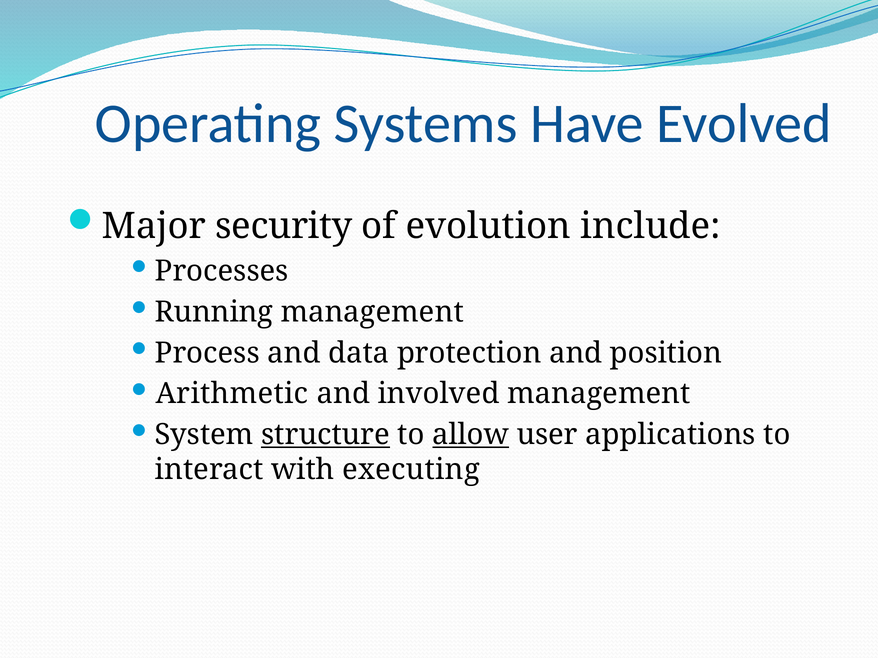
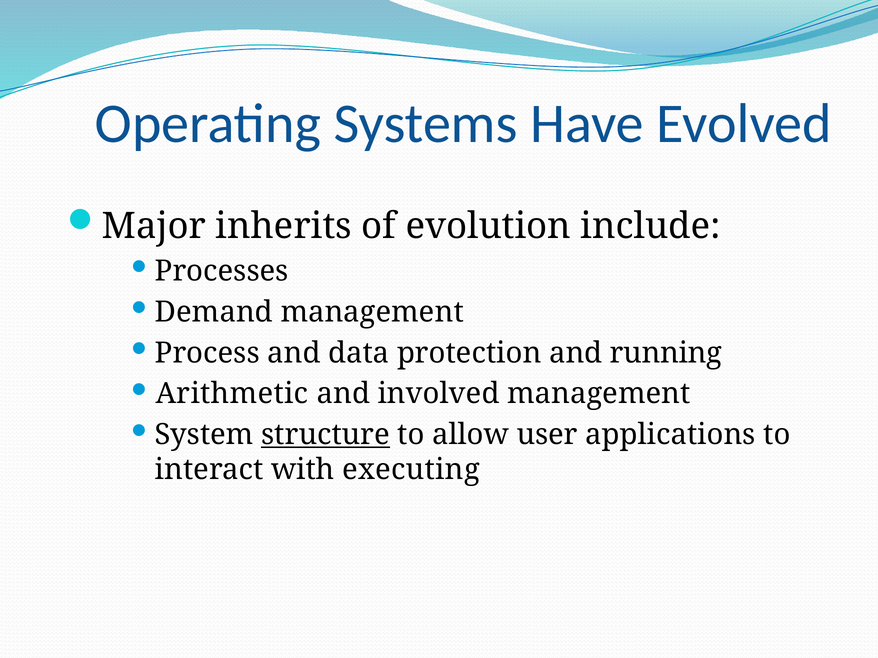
security: security -> inherits (284, 226)
Running: Running -> Demand (214, 312)
position: position -> running (666, 353)
allow underline: present -> none (471, 435)
